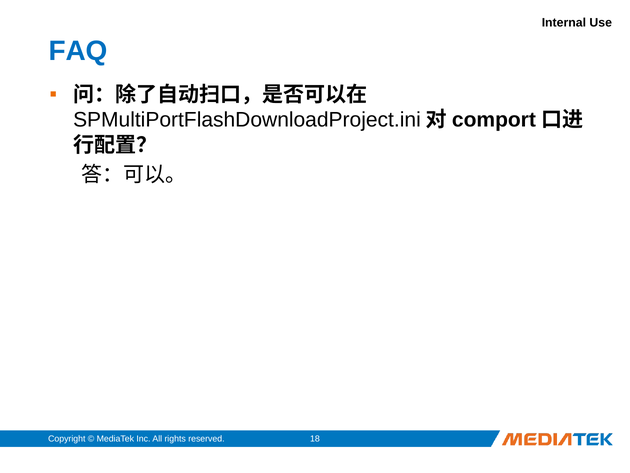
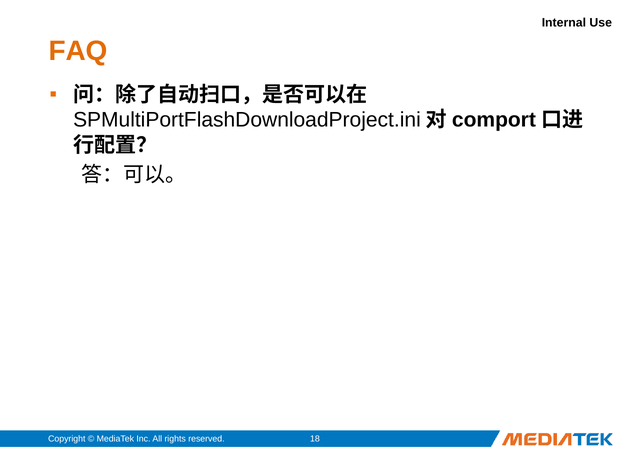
FAQ colour: blue -> orange (78, 51)
